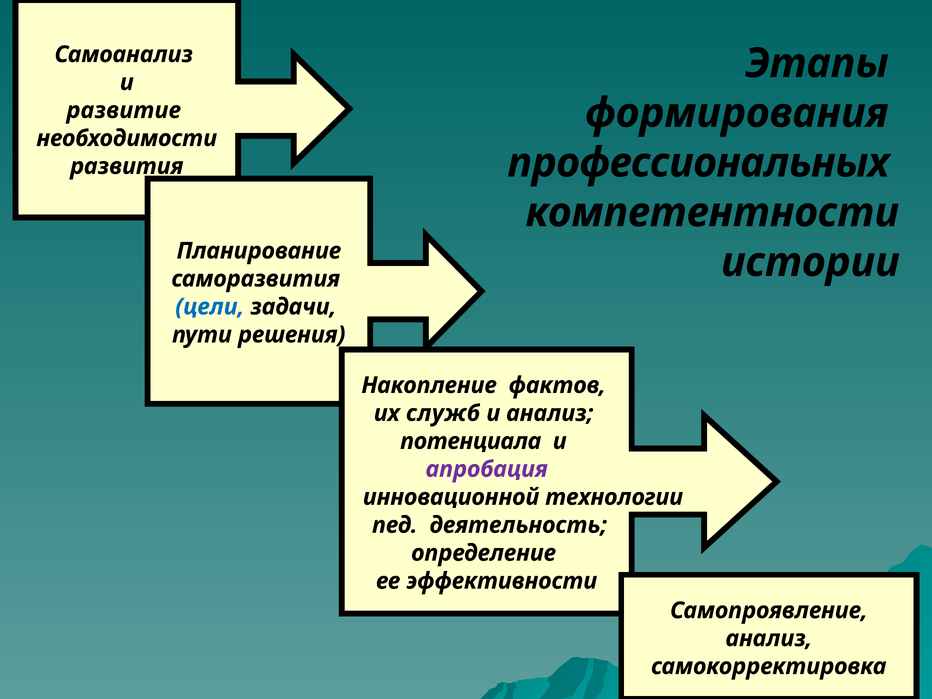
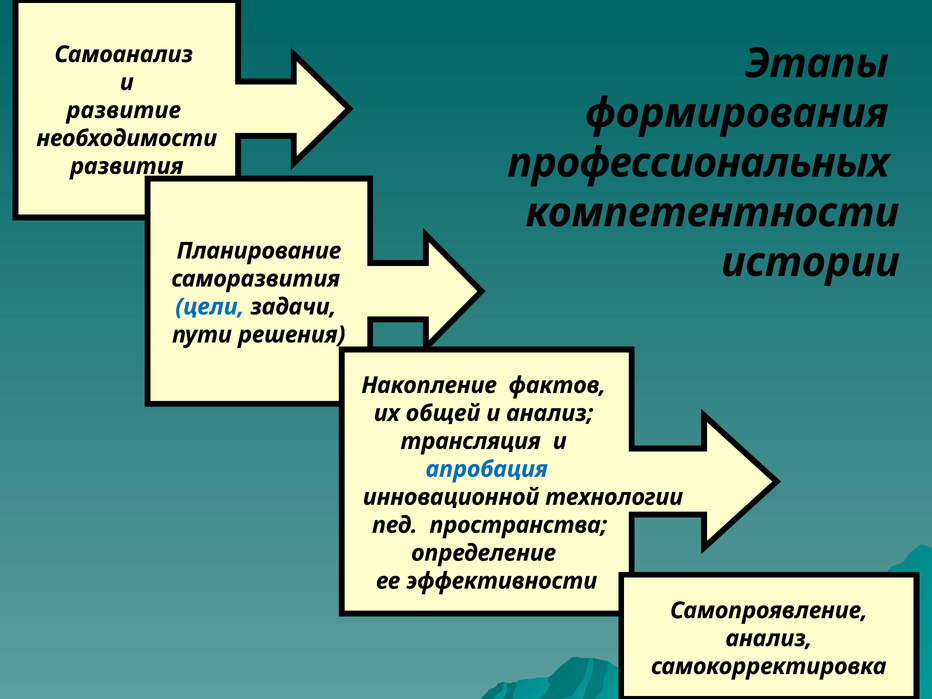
служб: служб -> общей (443, 413)
потенциала: потенциала -> трансляция (471, 441)
апробация colour: purple -> blue (487, 469)
деятельность: деятельность -> пространства (518, 525)
